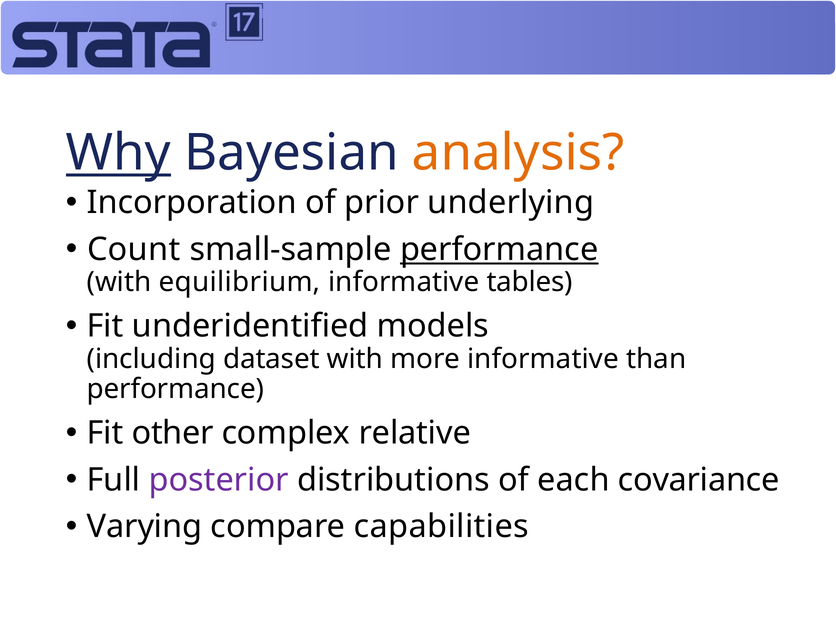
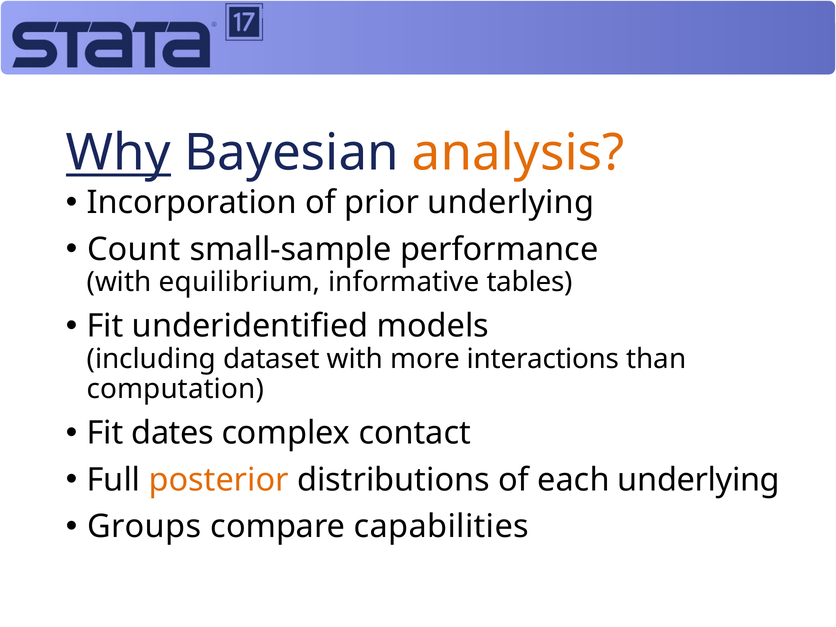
performance underline: present -> none (499, 249)
more informative: informative -> interactions (543, 359)
performance: performance -> computation (175, 389)
other: other -> dates (173, 433)
relative: relative -> contact (415, 433)
posterior colour: purple -> orange (219, 480)
each covariance: covariance -> underlying (699, 480)
Varying: Varying -> Groups (144, 527)
